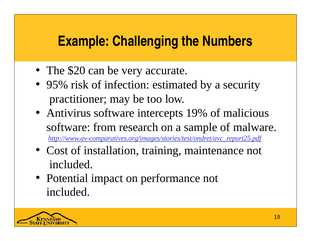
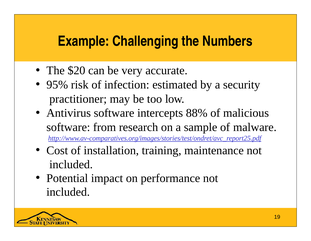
19%: 19% -> 88% (197, 113)
